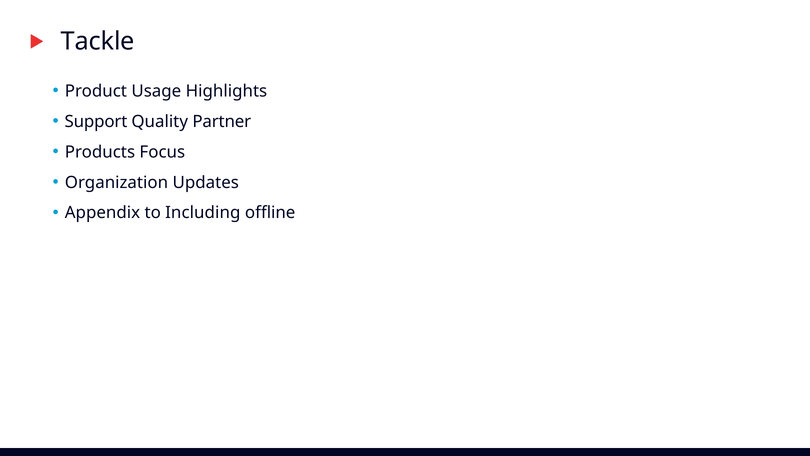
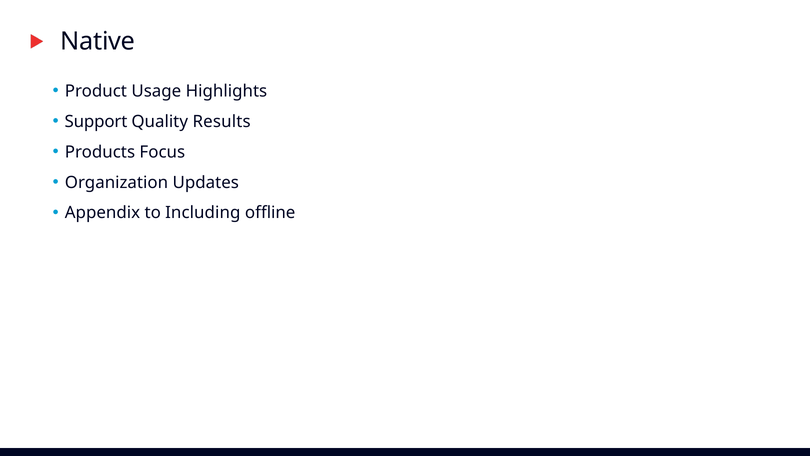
Tackle: Tackle -> Native (98, 41)
Partner: Partner -> Results (222, 122)
